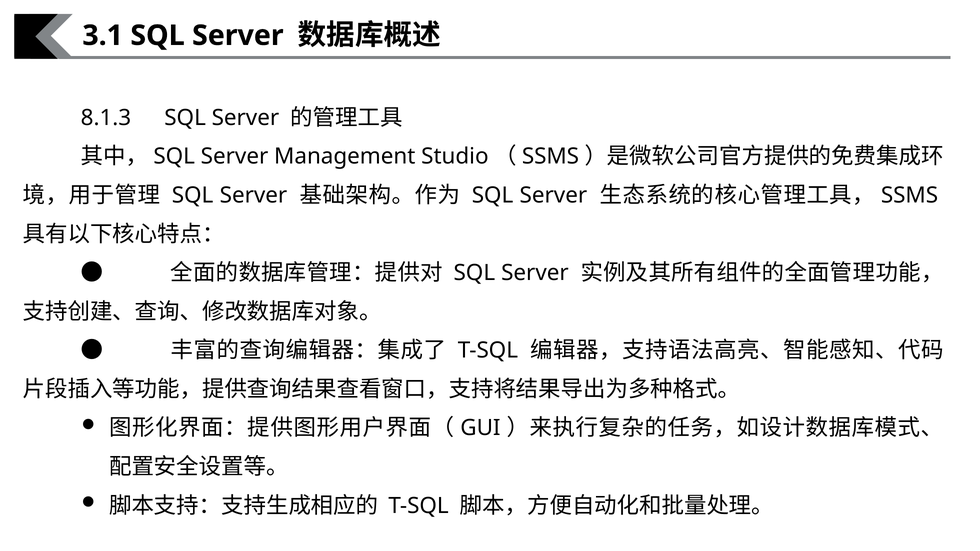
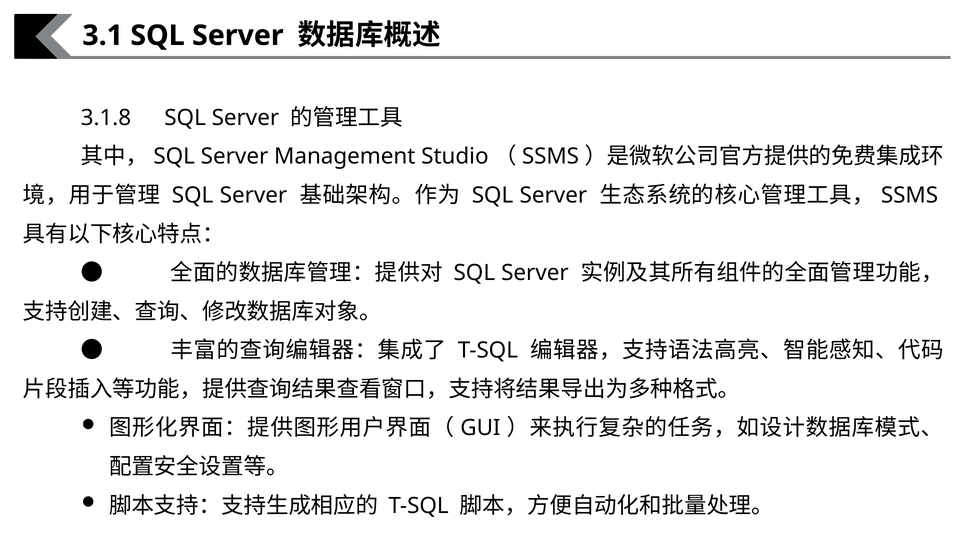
8.1.3: 8.1.3 -> 3.1.8 (106, 118)
